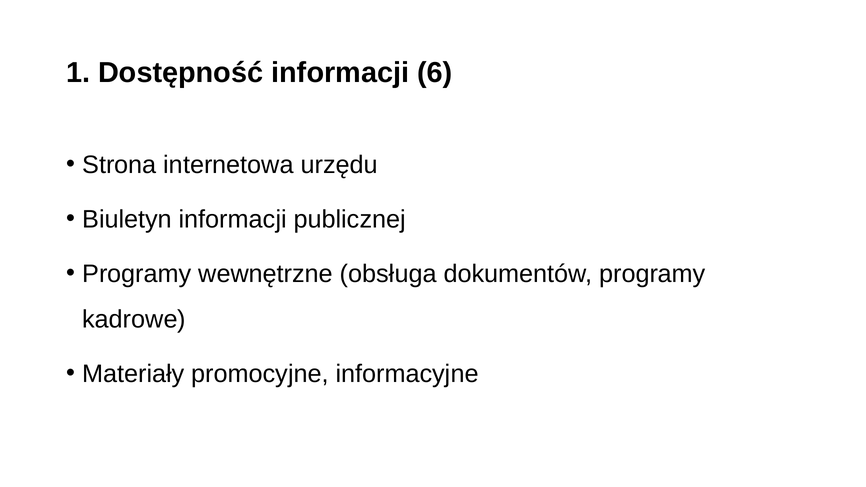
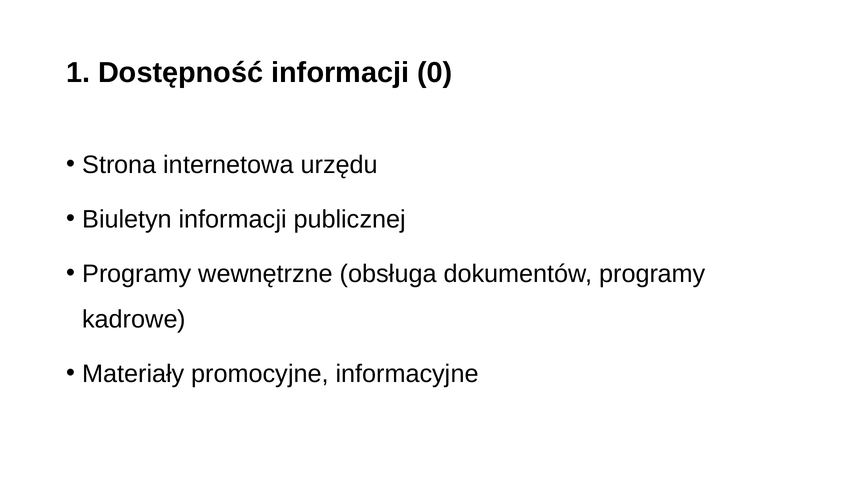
6: 6 -> 0 (435, 73)
